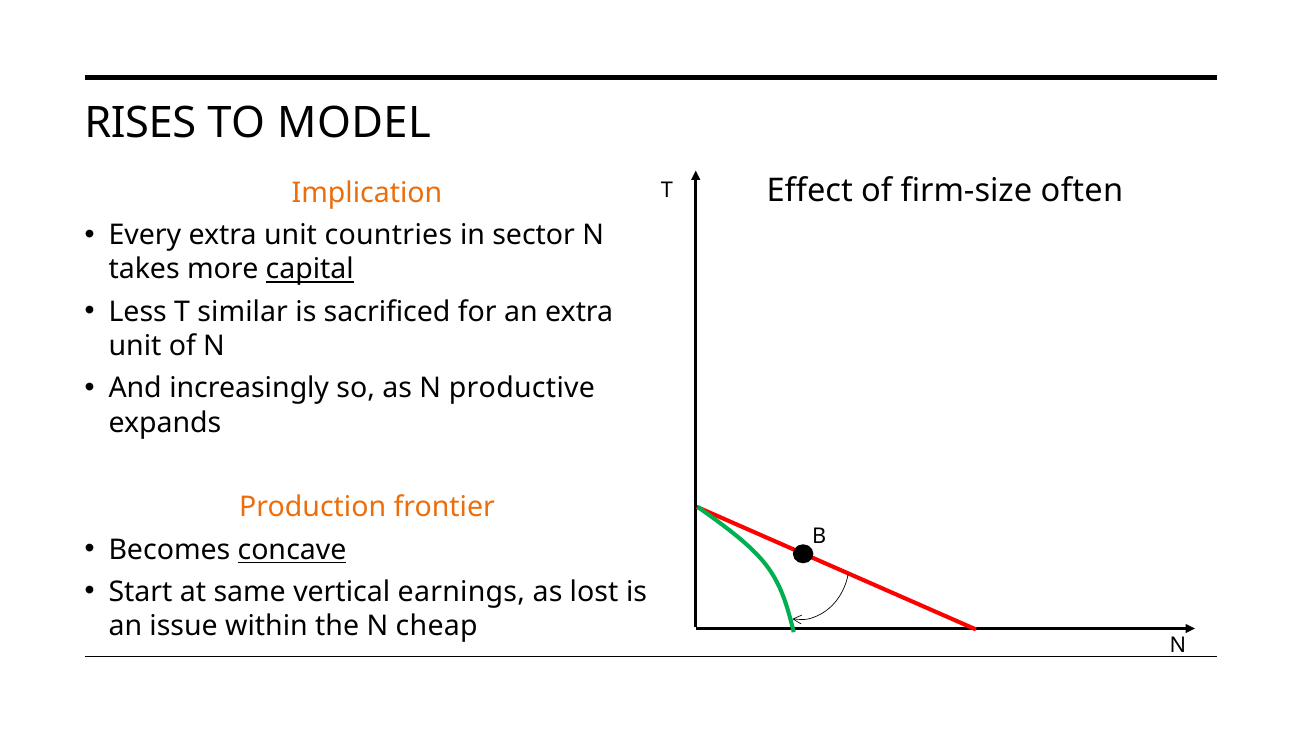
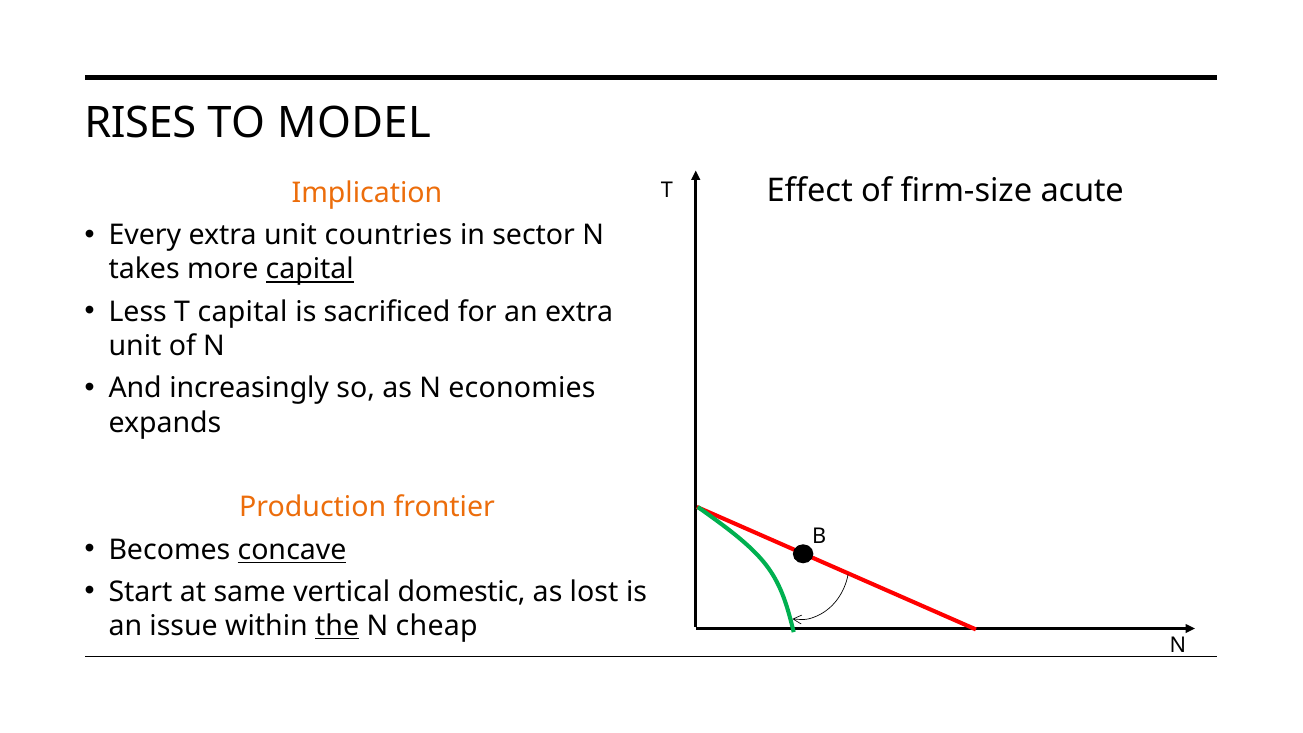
often: often -> acute (1082, 191)
T similar: similar -> capital (243, 312)
productive: productive -> economies (522, 388)
earnings: earnings -> domestic (462, 592)
the underline: none -> present (337, 626)
